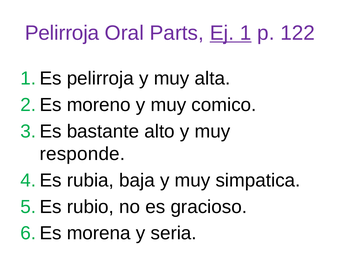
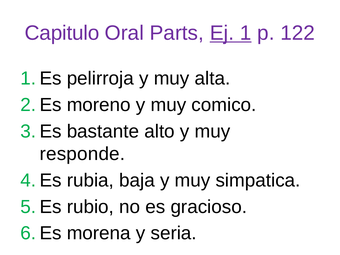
Pelirroja: Pelirroja -> Capitulo (62, 33)
